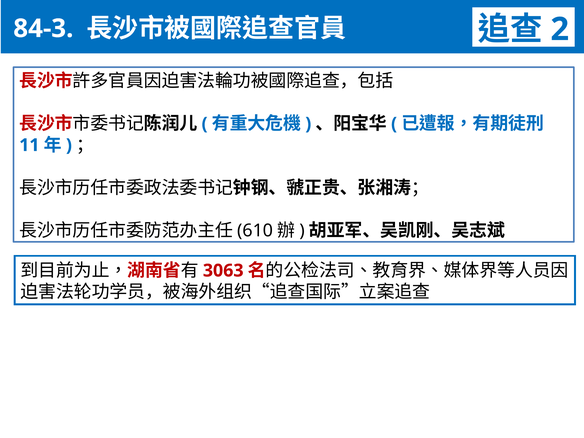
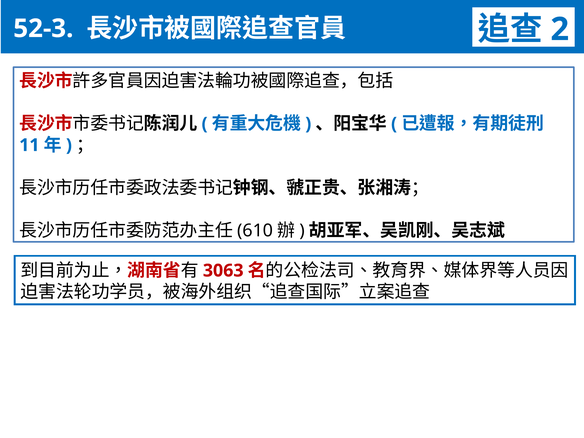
84-3: 84-3 -> 52-3 (43, 28)
